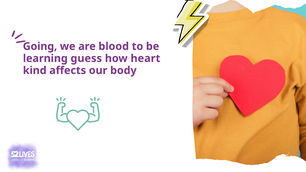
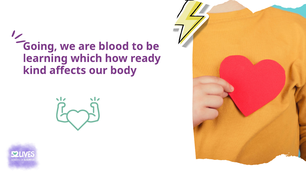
guess: guess -> which (86, 58)
heart: heart -> ready (146, 58)
